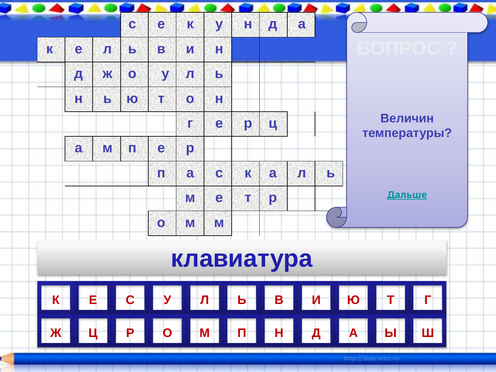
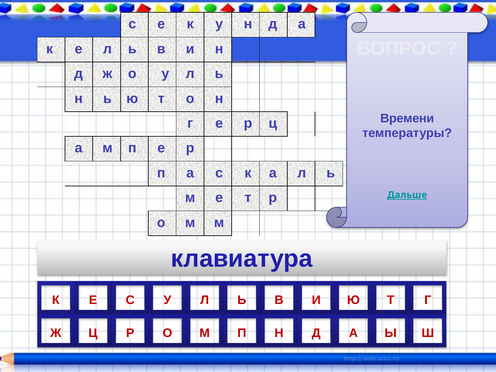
Величин: Величин -> Времени (407, 118)
